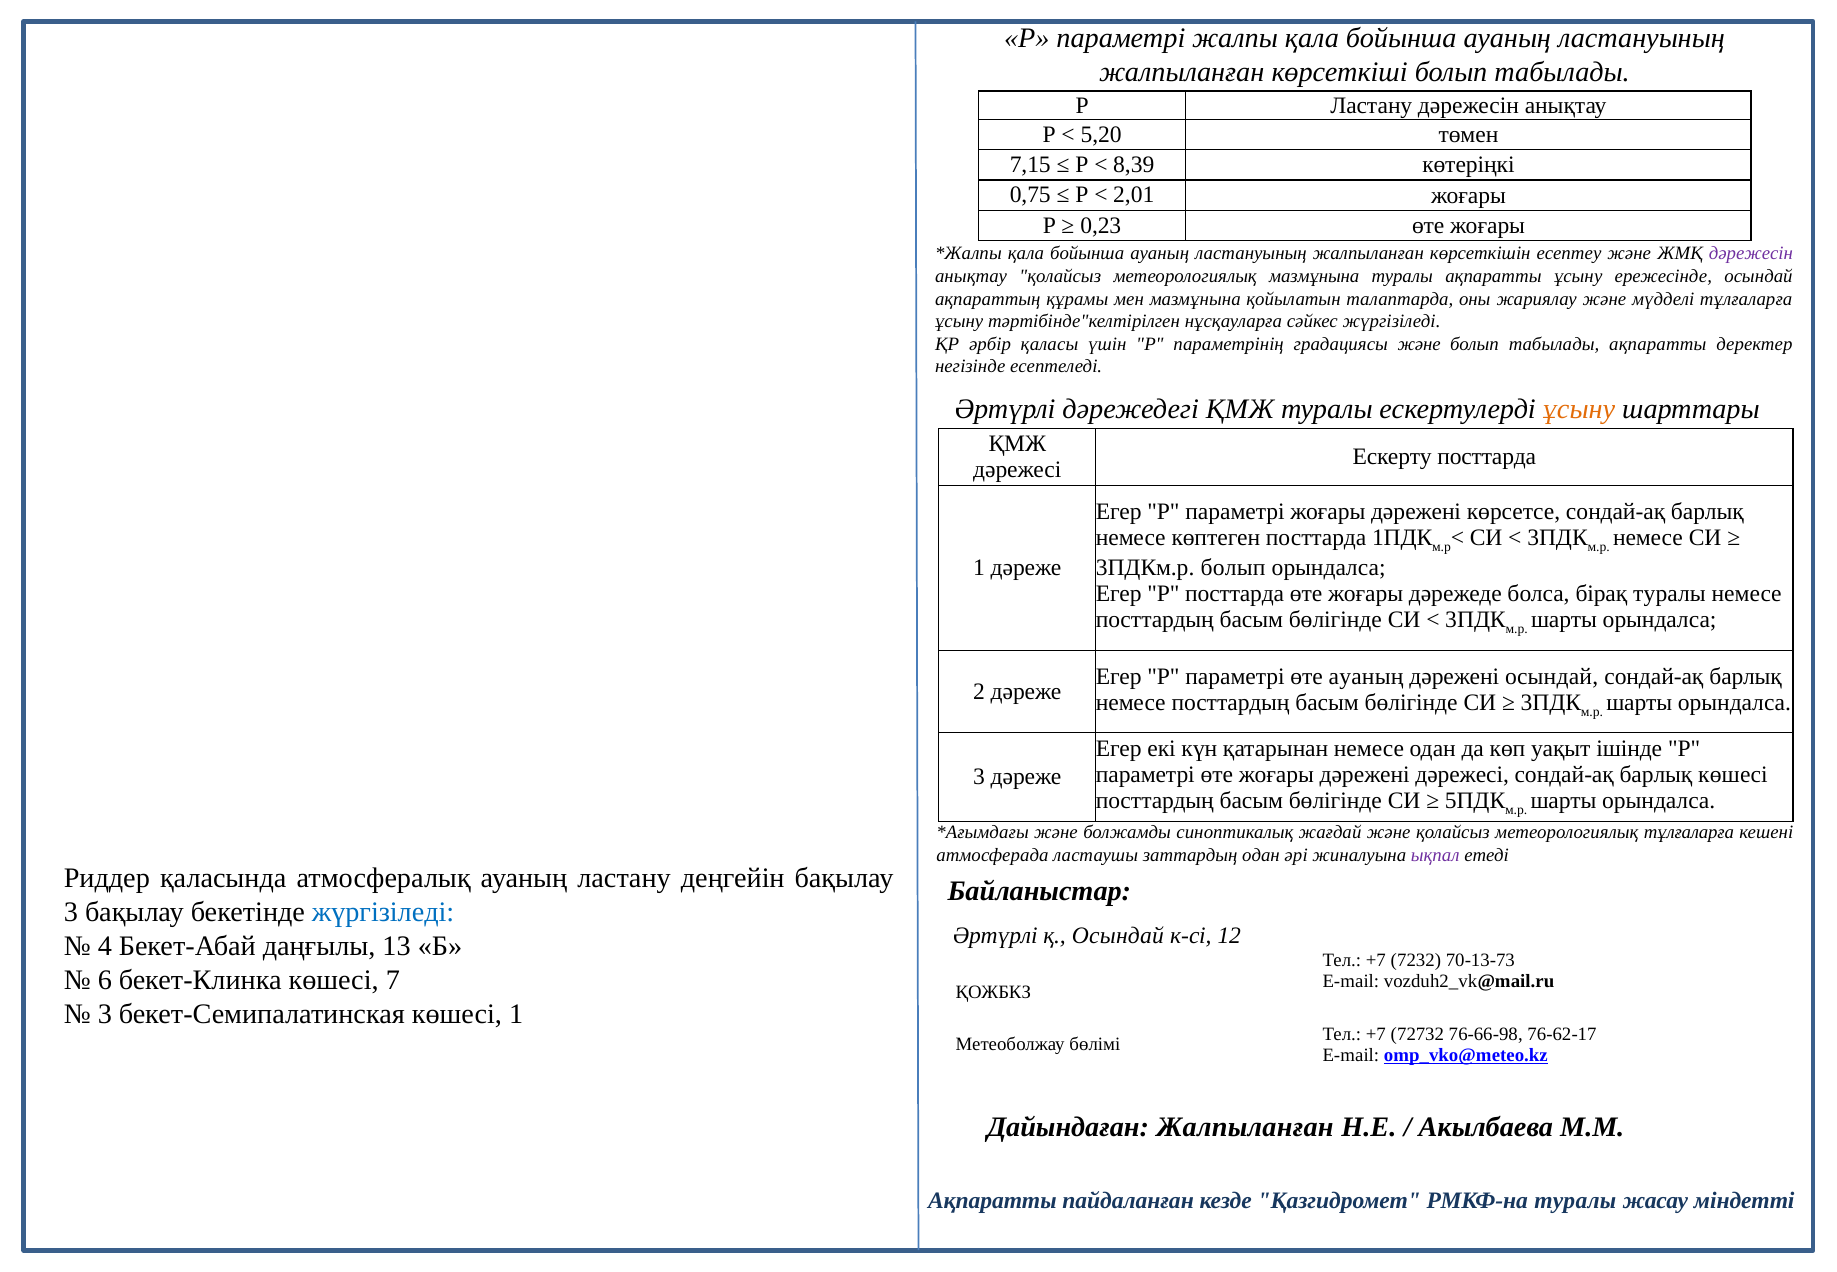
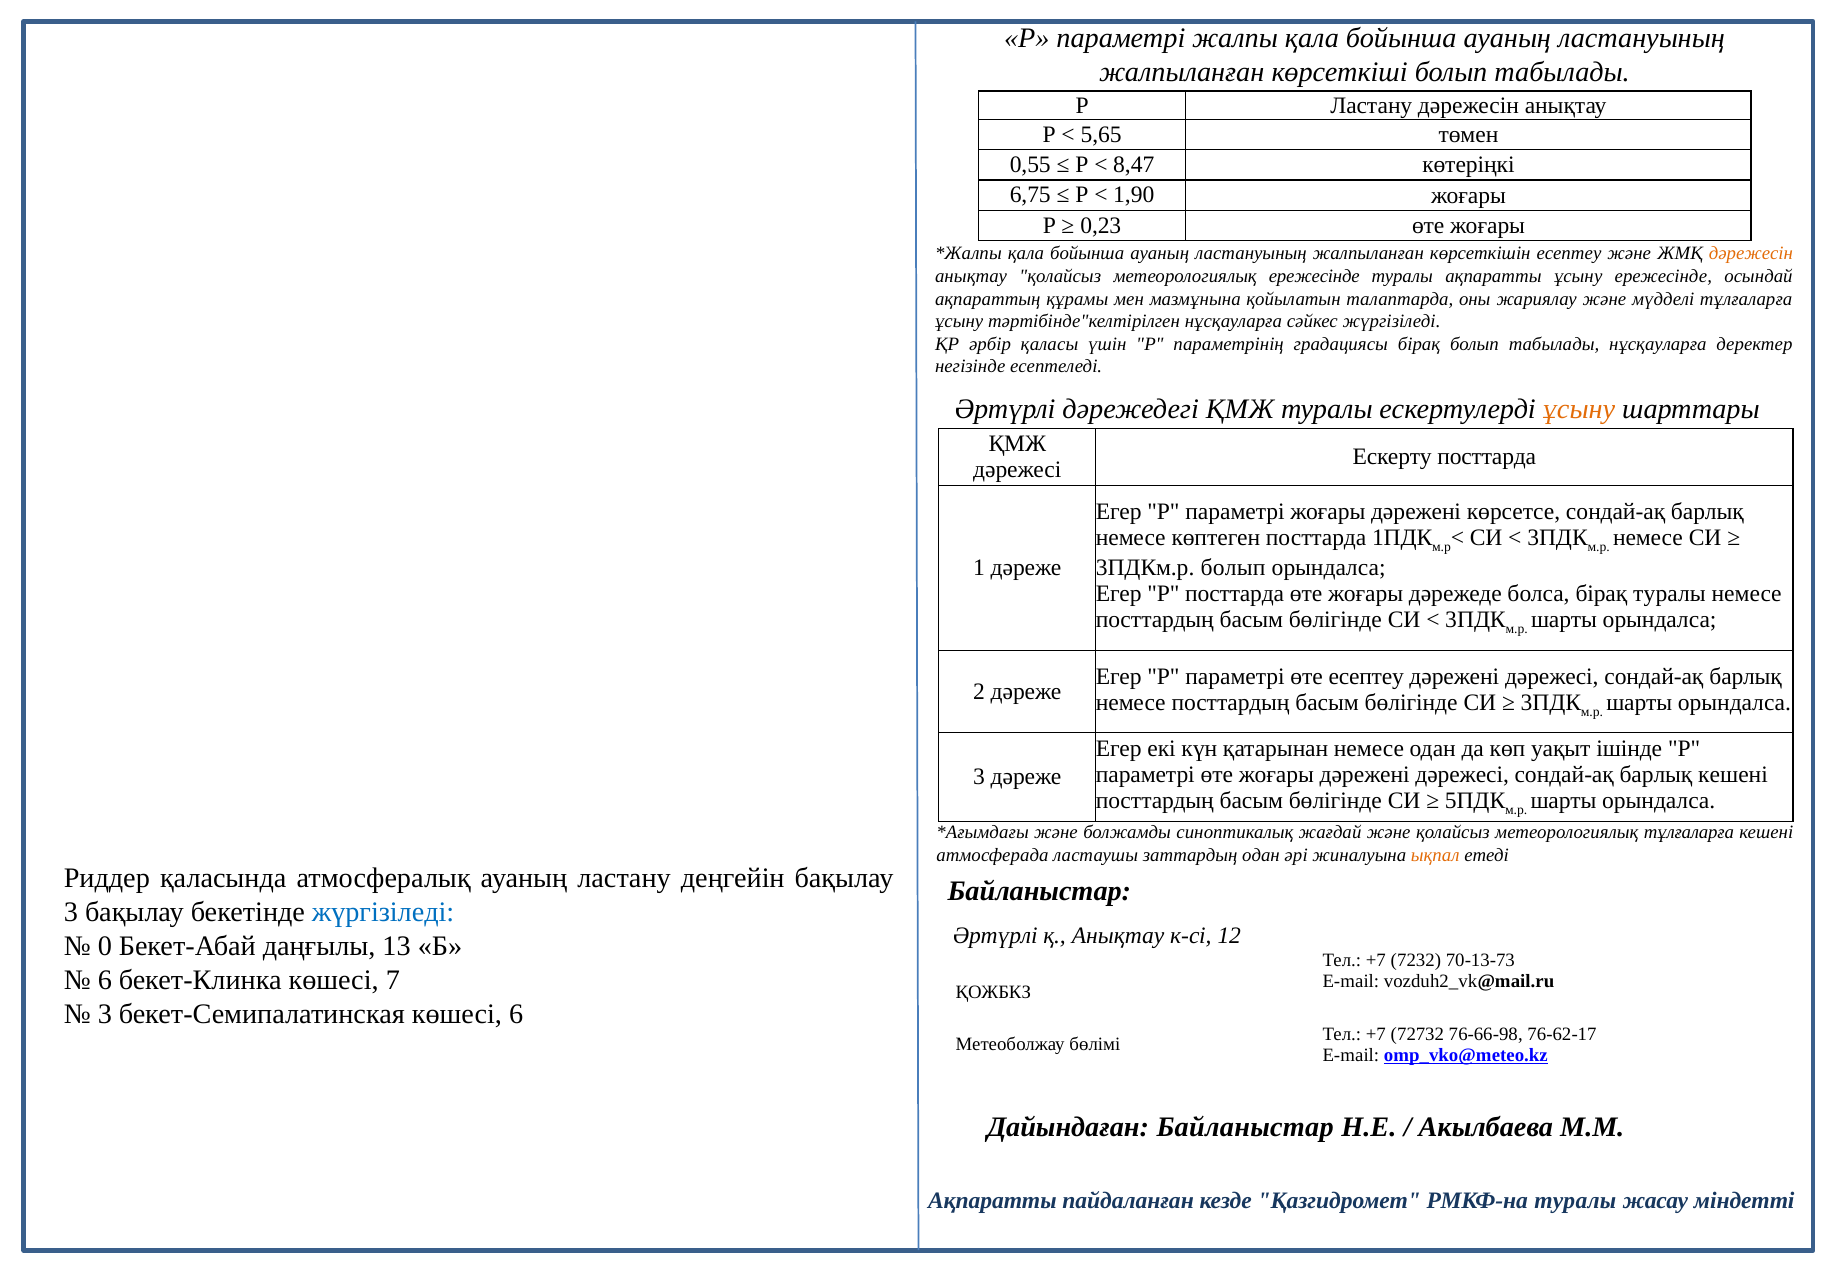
5,20: 5,20 -> 5,65 (1101, 134)
7,15: 7,15 -> 0,55 (1030, 165)
8,39: 8,39 -> 8,47 (1134, 165)
0,75: 0,75 -> 6,75 (1030, 195)
2,01: 2,01 -> 1,90 (1134, 195)
дәрежесін colour: purple -> orange (1751, 254)
метеорологиялық мазмұнына: мазмұнына -> ережесінде (1314, 276)
градациясы және: және -> бірақ (1419, 344)
табылады ақпаратты: ақпаратты -> нұсқауларға (1658, 344)
өте ауаның: ауаның -> есептеу (1366, 676)
осындай: осындай -> дәрежесі (1552, 676)
барлық көшесі: көшесі -> кешені (1733, 775)
ықпал colour: purple -> orange (1435, 855)
қ Осындай: Осындай -> Анықтау (1118, 936)
4: 4 -> 0 (105, 946)
көшесі 1: 1 -> 6 (516, 1014)
Дайындаған Жалпыланған: Жалпыланған -> Байланыстар (1245, 1127)
